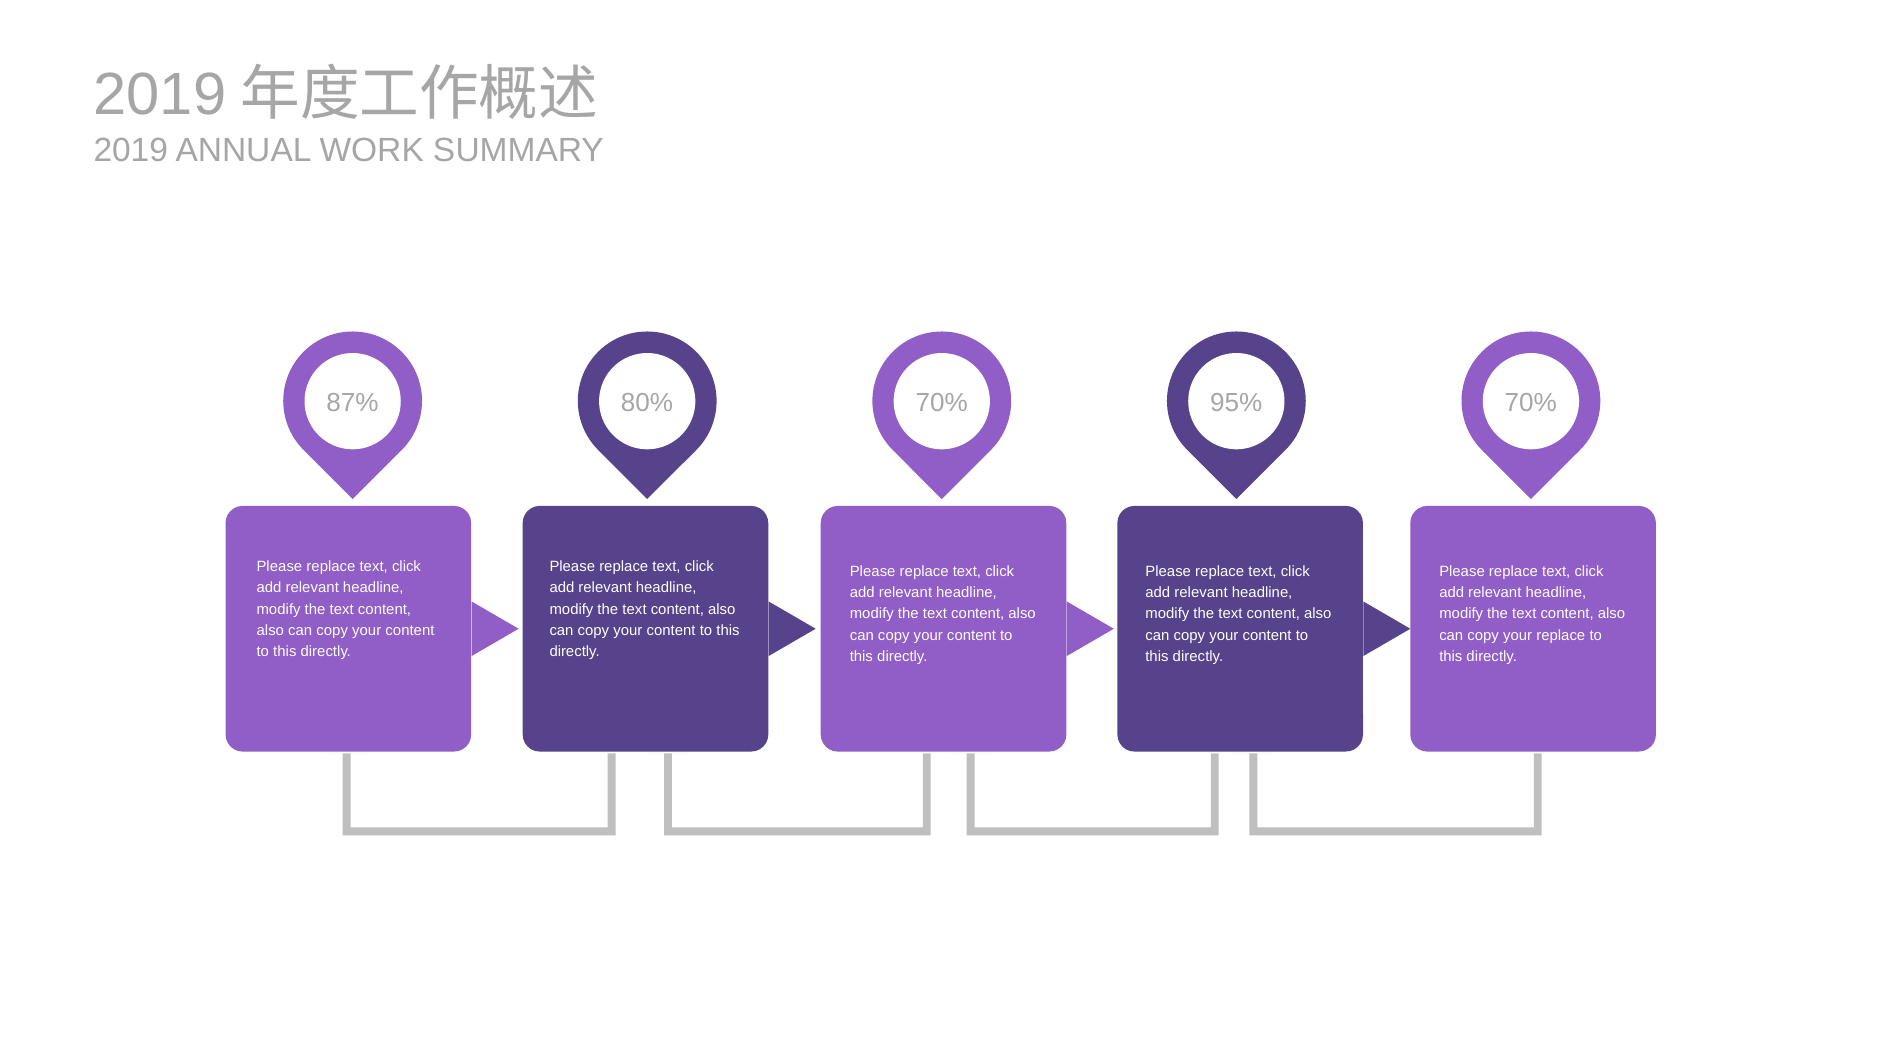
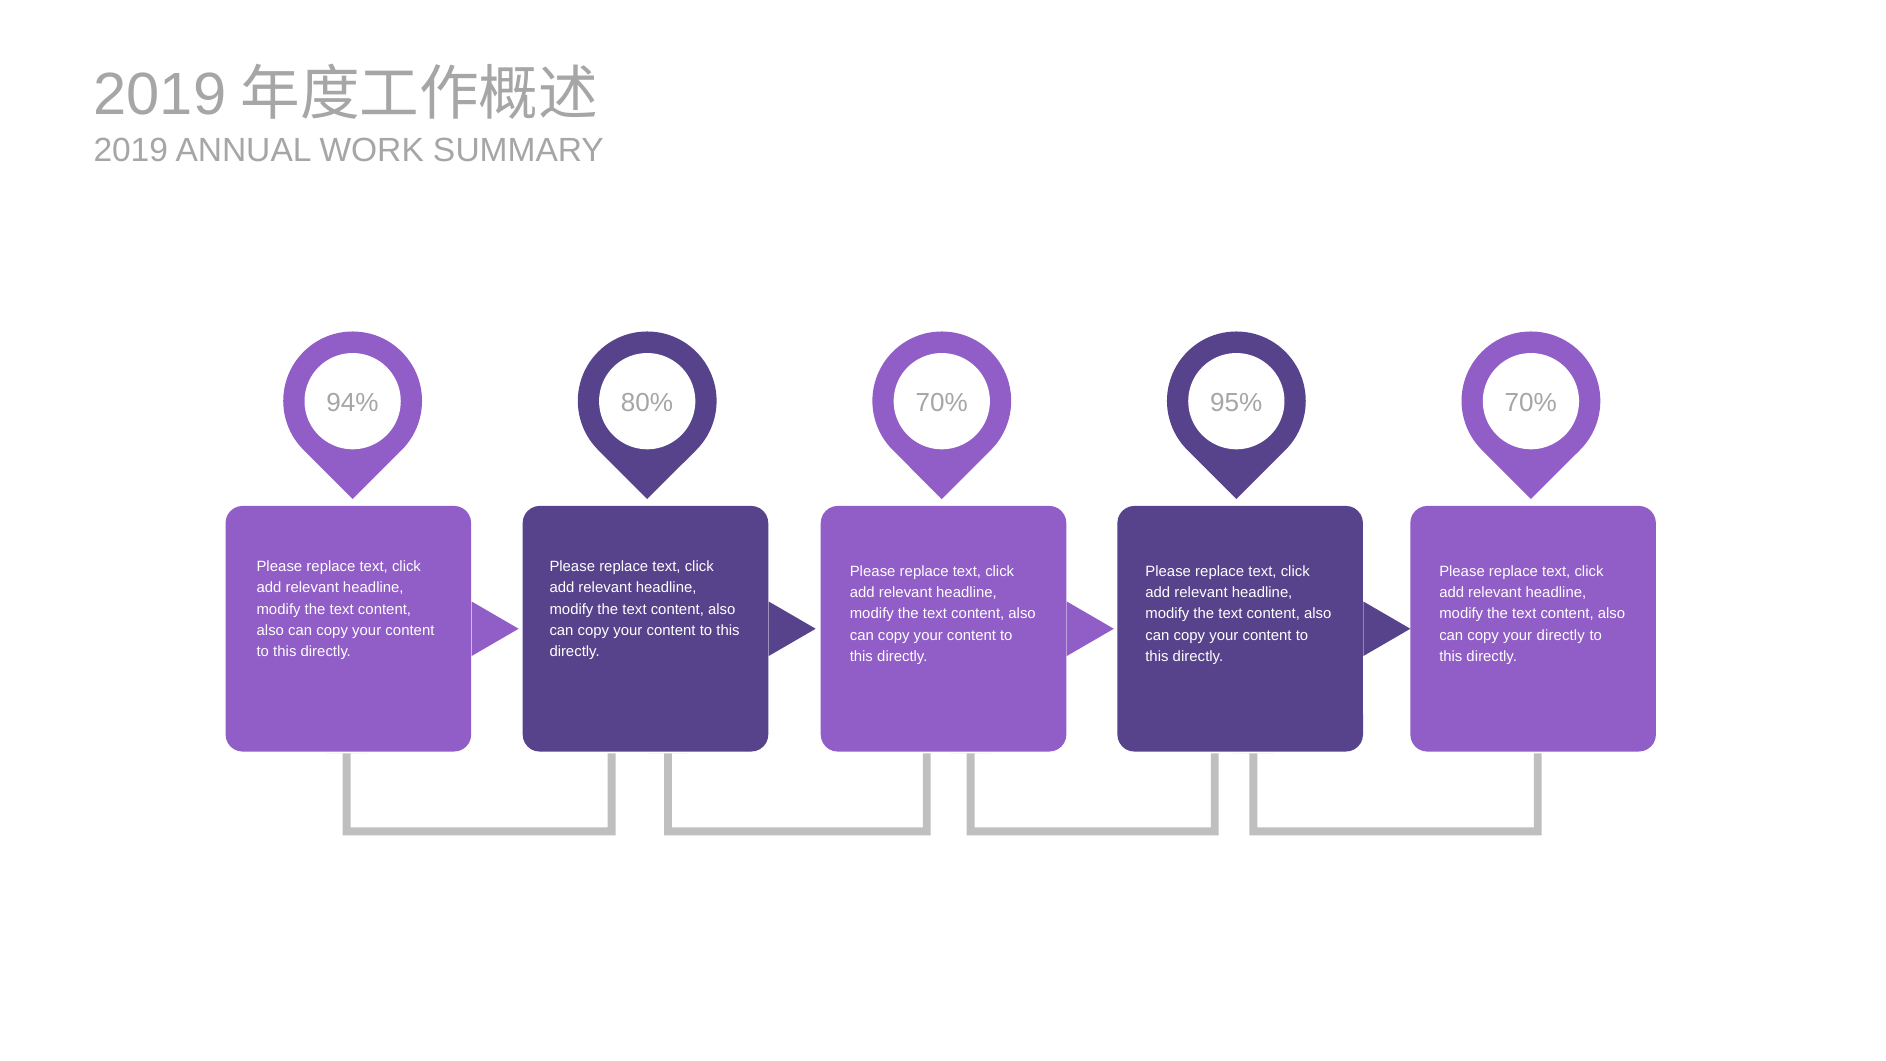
87%: 87% -> 94% (353, 403)
your replace: replace -> directly (1561, 635)
